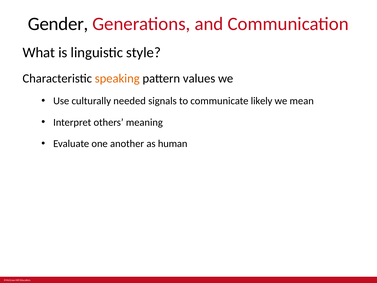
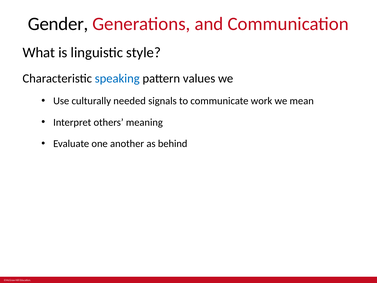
speaking colour: orange -> blue (117, 78)
likely: likely -> work (262, 101)
human: human -> behind (173, 144)
